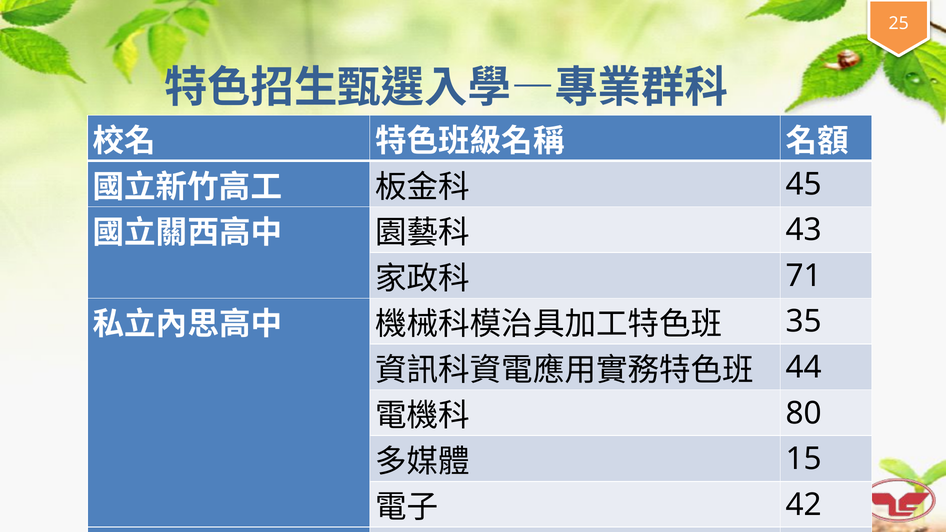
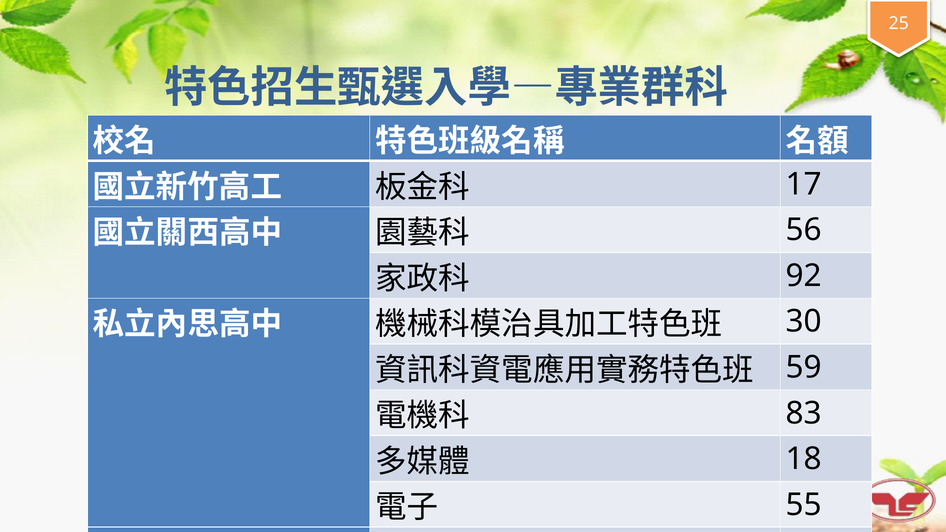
45: 45 -> 17 (804, 184)
43: 43 -> 56 (804, 230)
71: 71 -> 92 (804, 276)
35: 35 -> 30 (804, 322)
44: 44 -> 59 (804, 367)
80: 80 -> 83 (804, 413)
15: 15 -> 18 (804, 459)
42: 42 -> 55 (804, 505)
